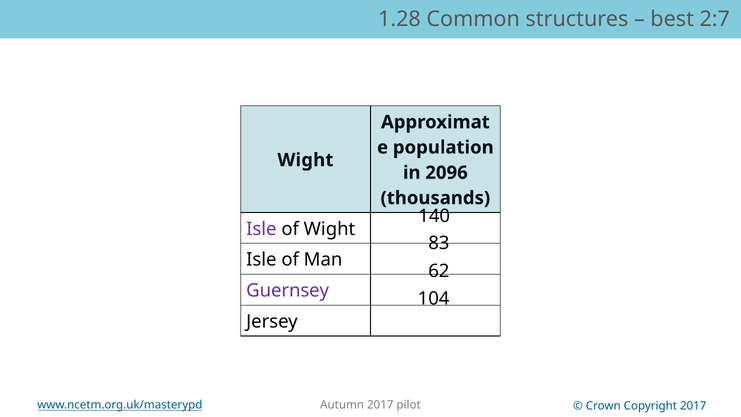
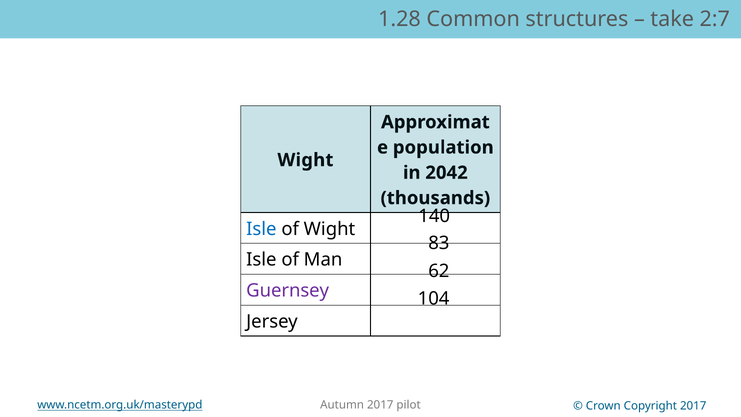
best: best -> take (672, 19)
2096: 2096 -> 2042 (447, 173)
Isle colour: purple -> blue (261, 229)
